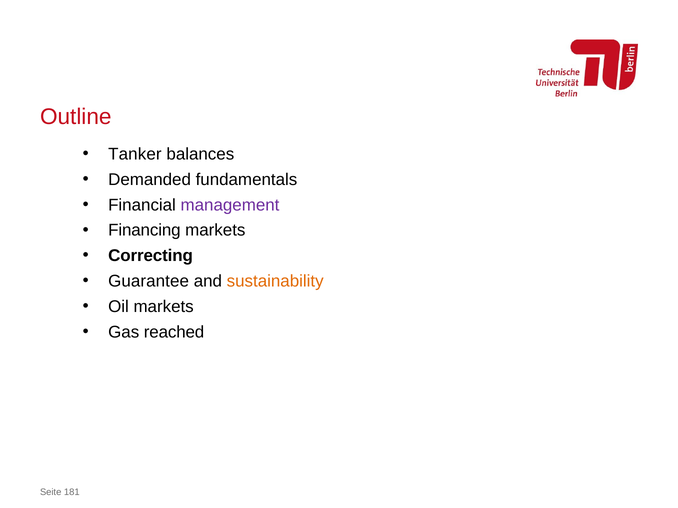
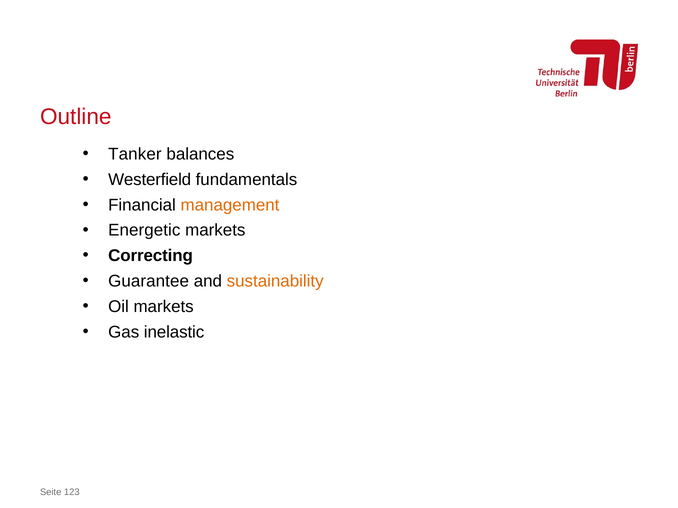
Demanded: Demanded -> Westerfield (150, 180)
management colour: purple -> orange (230, 205)
Financing: Financing -> Energetic (144, 231)
reached: reached -> inelastic (174, 332)
181: 181 -> 123 (72, 493)
